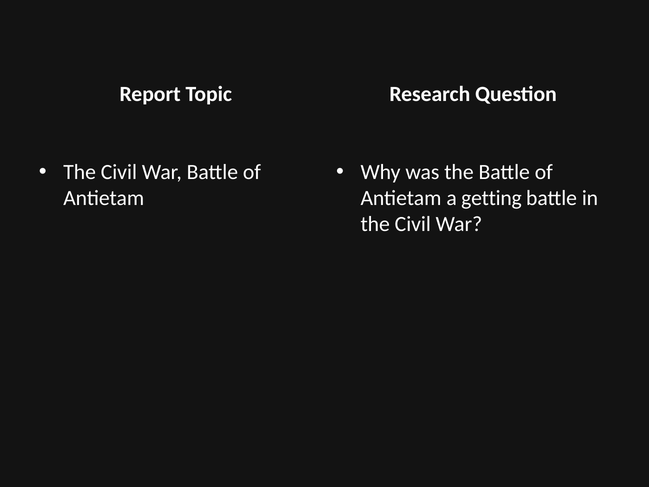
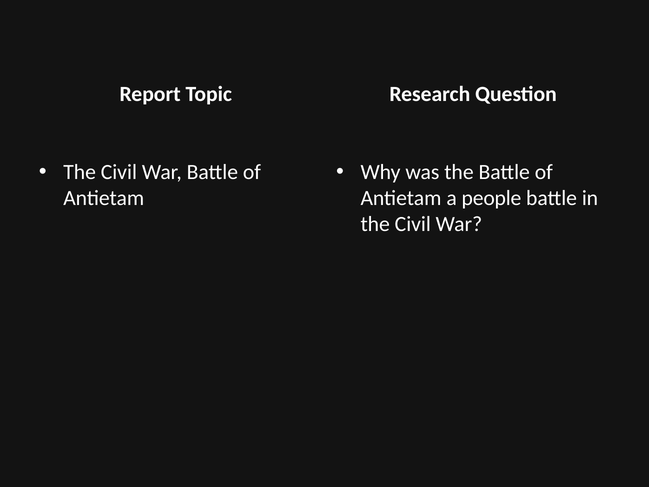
getting: getting -> people (491, 198)
